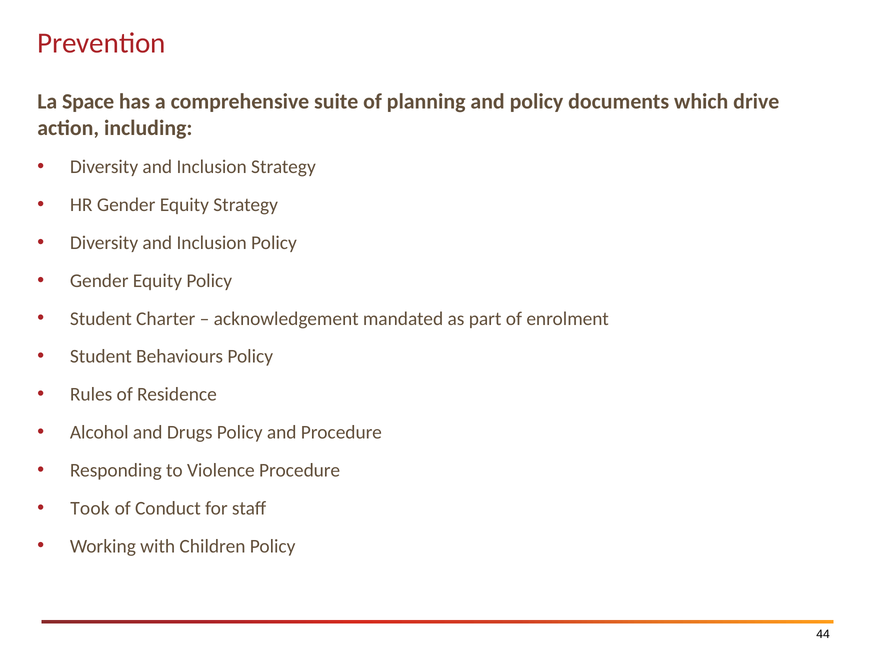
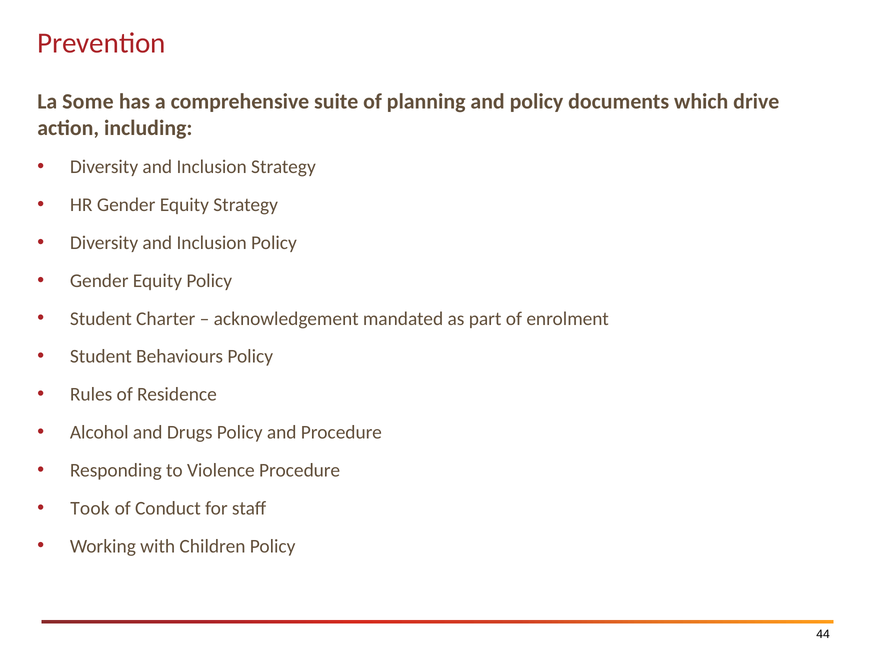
Space: Space -> Some (88, 102)
